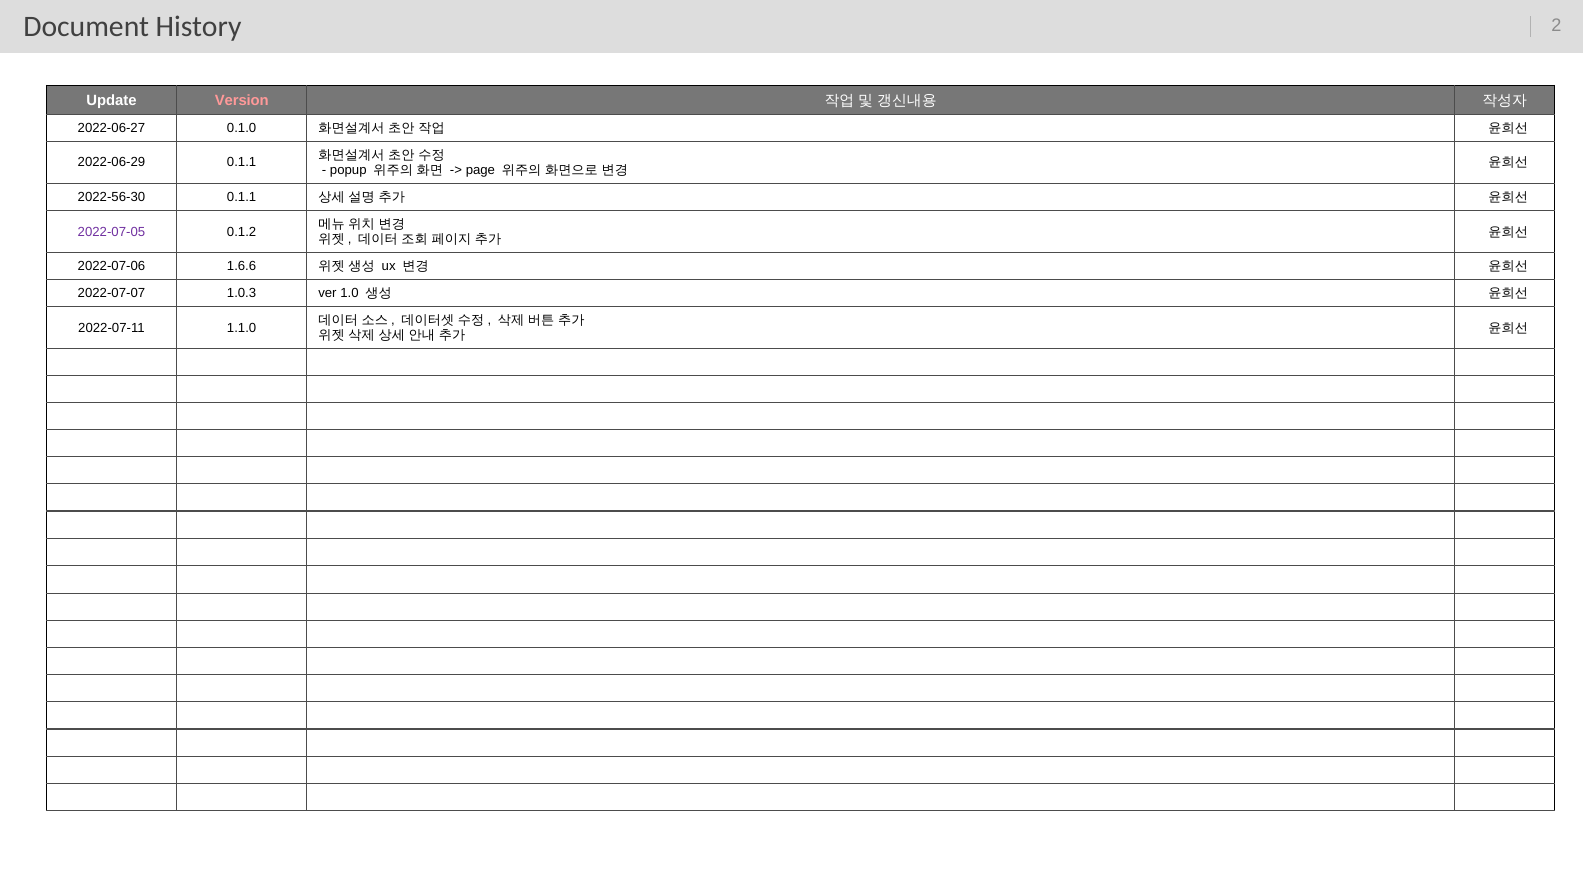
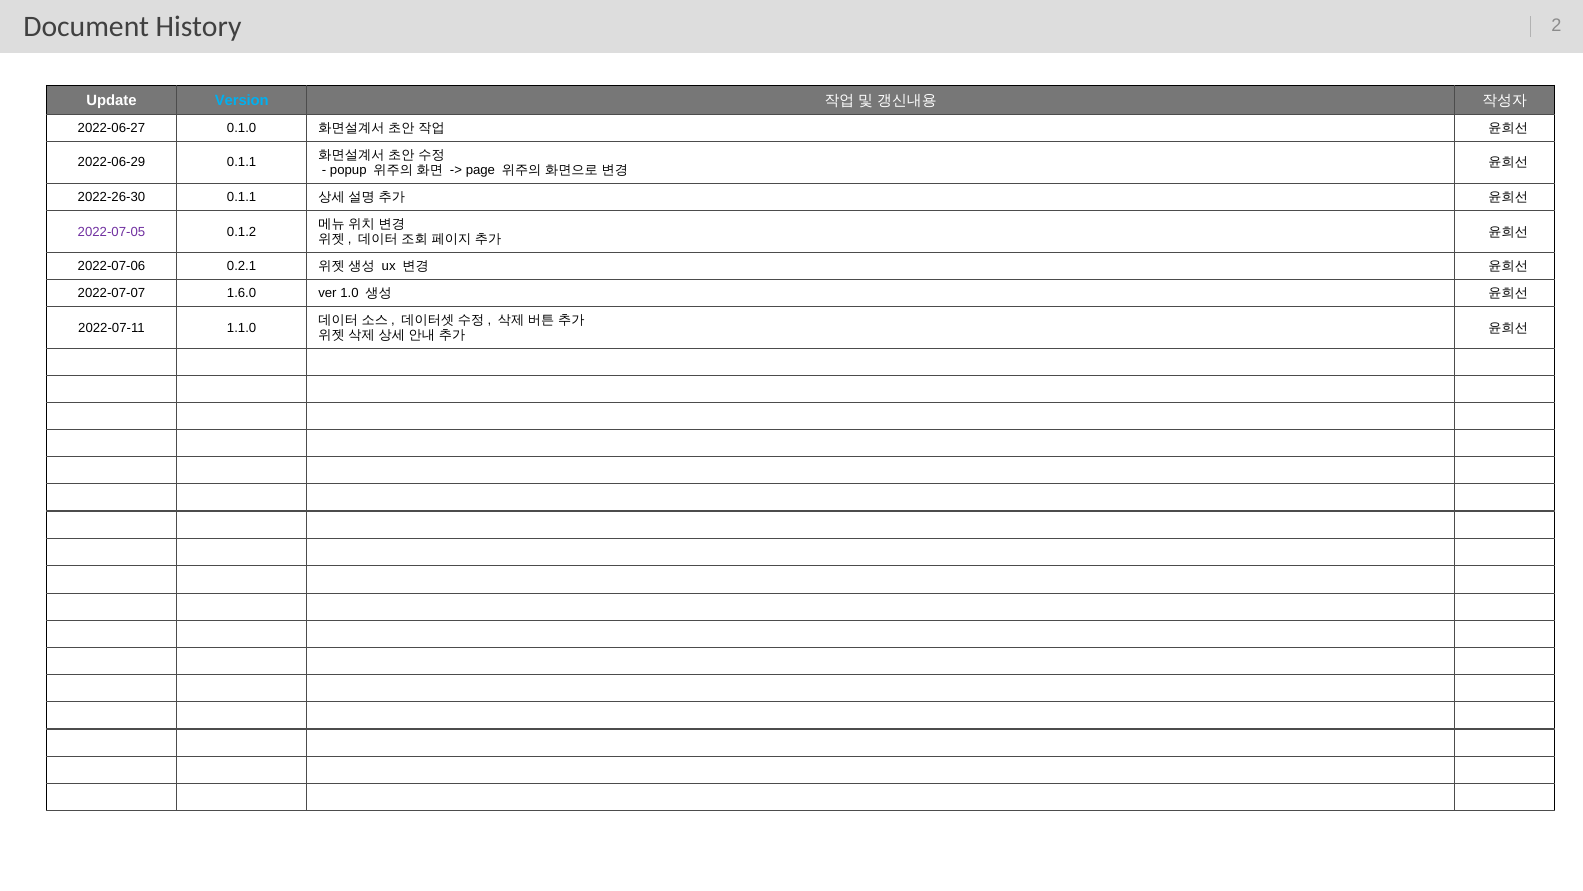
Version colour: pink -> light blue (242, 100)
2022-56-30: 2022-56-30 -> 2022-26-30 (111, 197)
1.6.6: 1.6.6 -> 0.2.1 (242, 266)
1.0.3: 1.0.3 -> 1.6.0 (242, 293)
